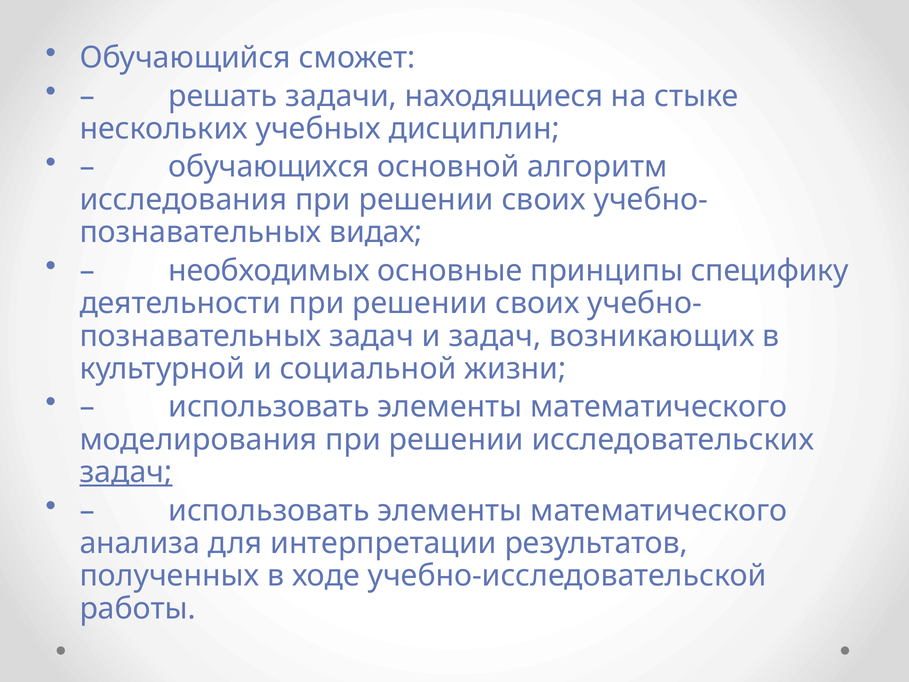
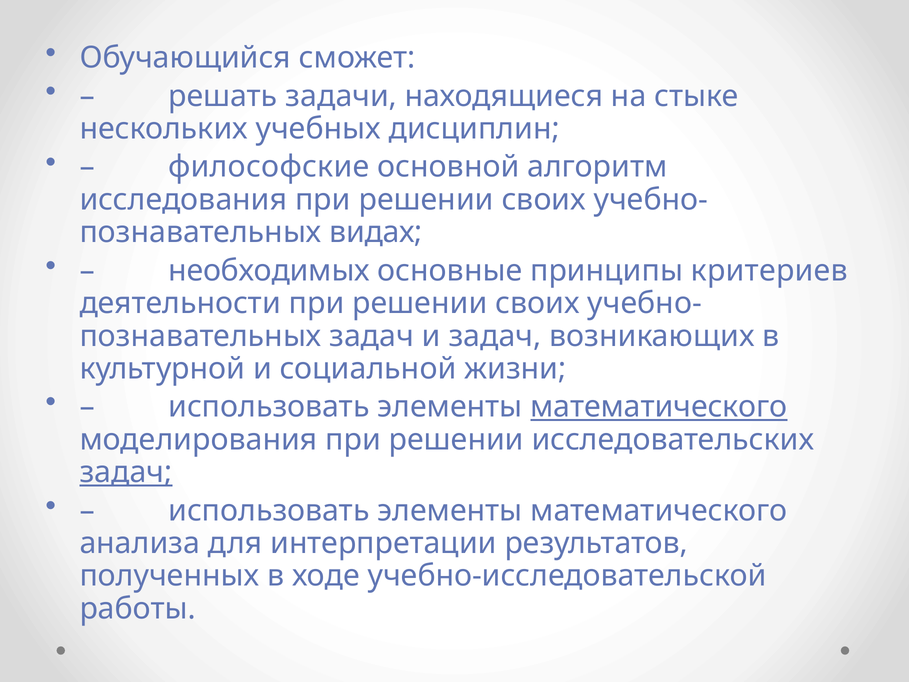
обучающихся: обучающихся -> философские (269, 167)
специфику: специфику -> критериев (769, 270)
математического underline: none -> present (659, 407)
